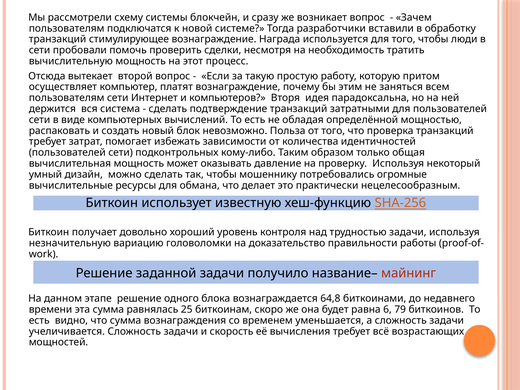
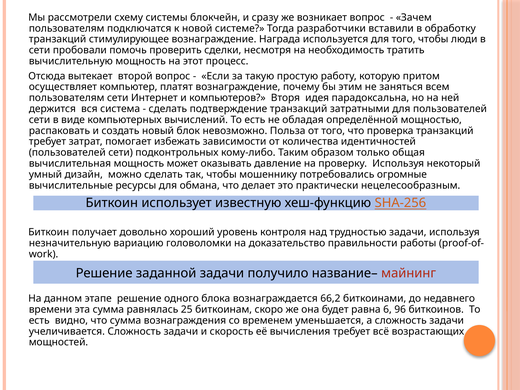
64,8: 64,8 -> 66,2 (330, 299)
79: 79 -> 96 (400, 309)
